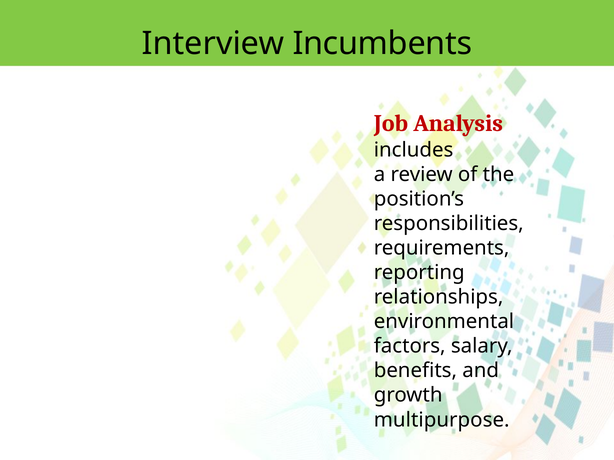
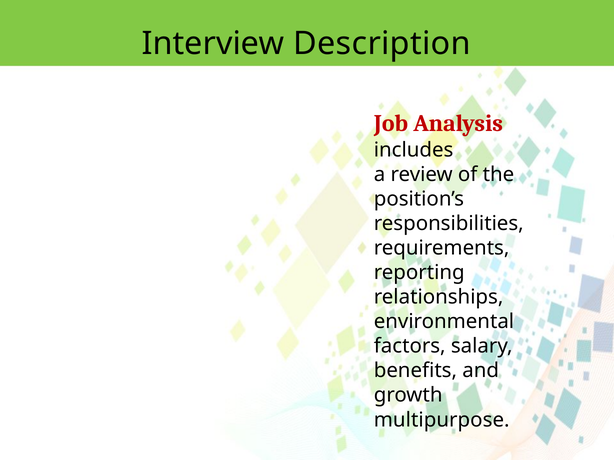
Incumbents: Incumbents -> Description (382, 44)
